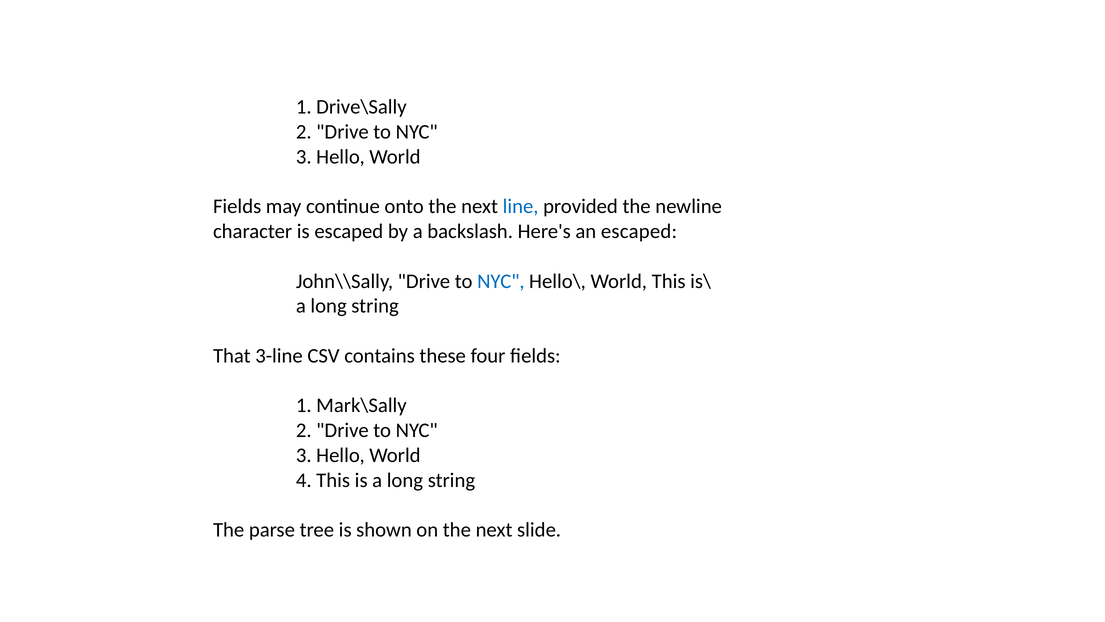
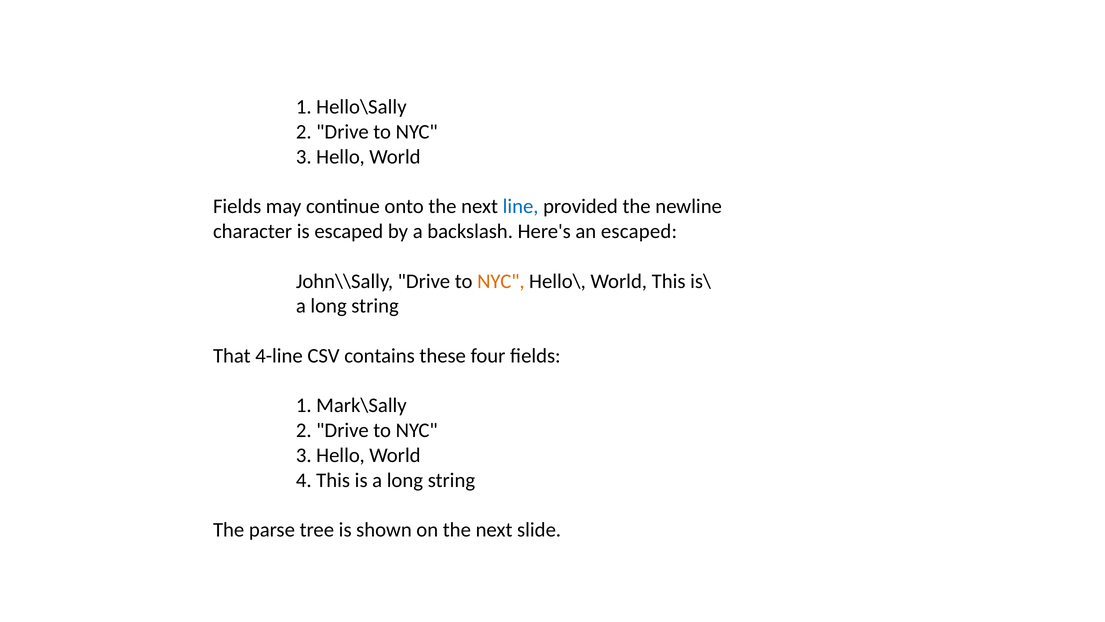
Drive\Sally: Drive\Sally -> Hello\Sally (361, 107)
NYC colour: blue -> orange (501, 281)
3-line: 3-line -> 4-line (279, 356)
